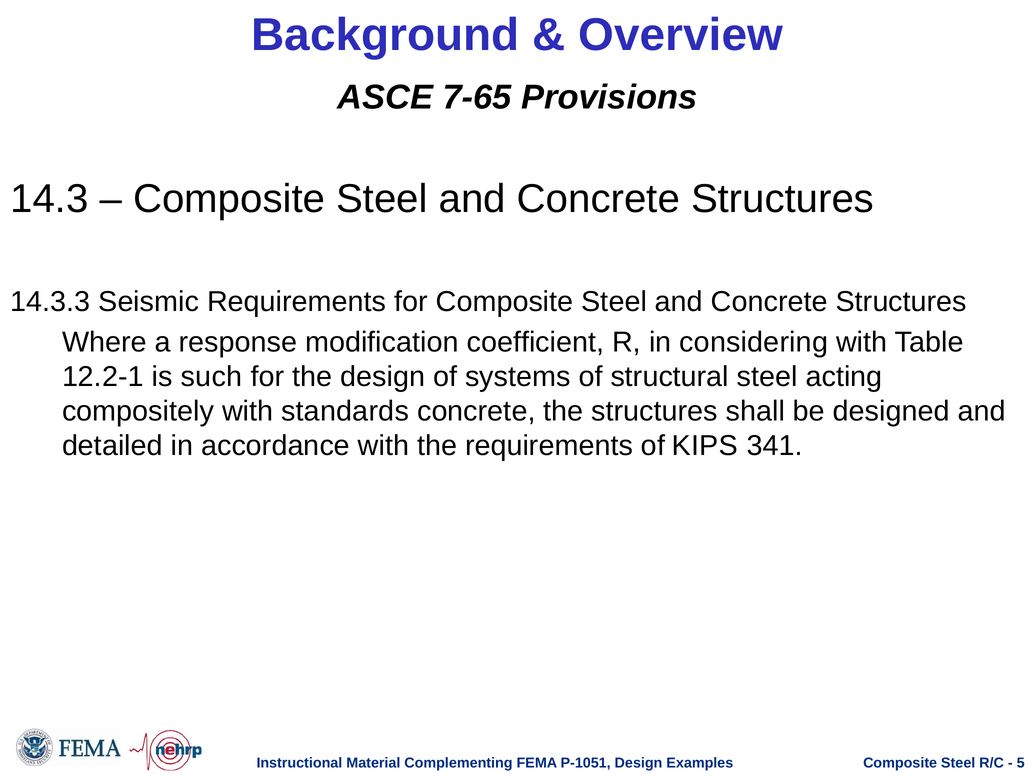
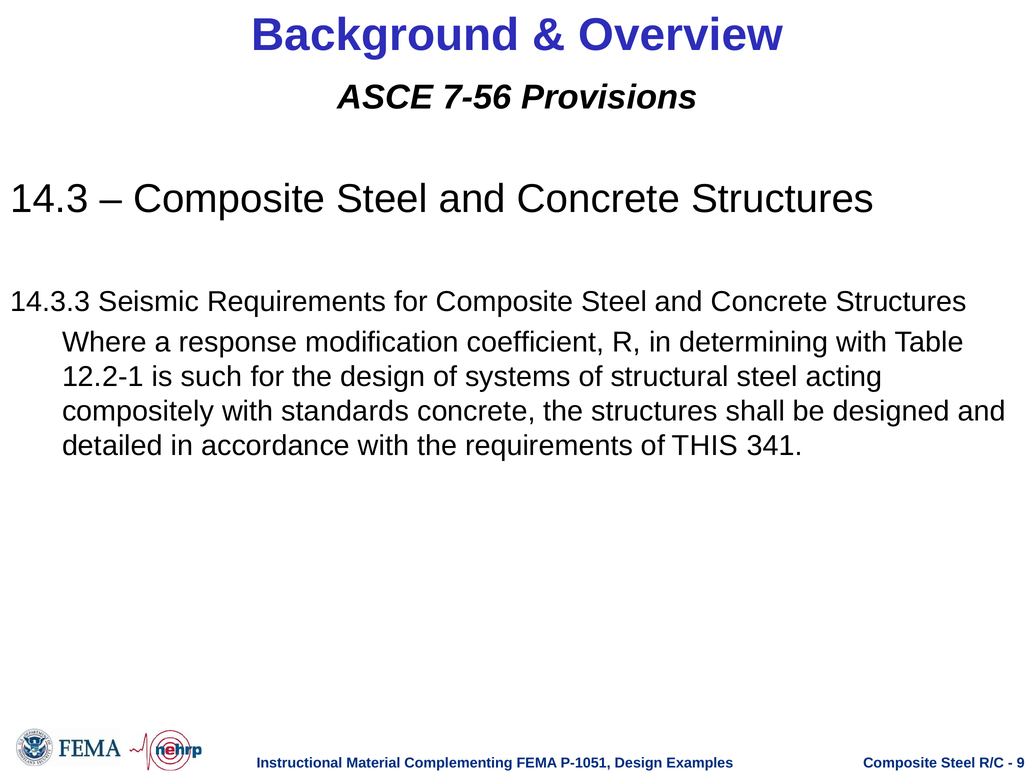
7-65: 7-65 -> 7-56 (477, 98)
considering: considering -> determining (754, 342)
KIPS: KIPS -> THIS (705, 446)
5: 5 -> 9 (1021, 763)
